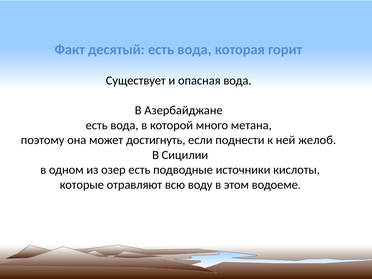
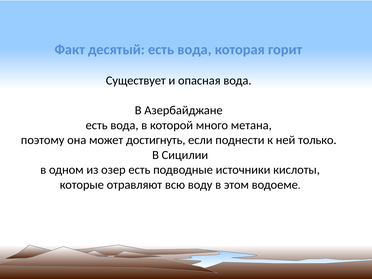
желоб: желоб -> только (317, 140)
